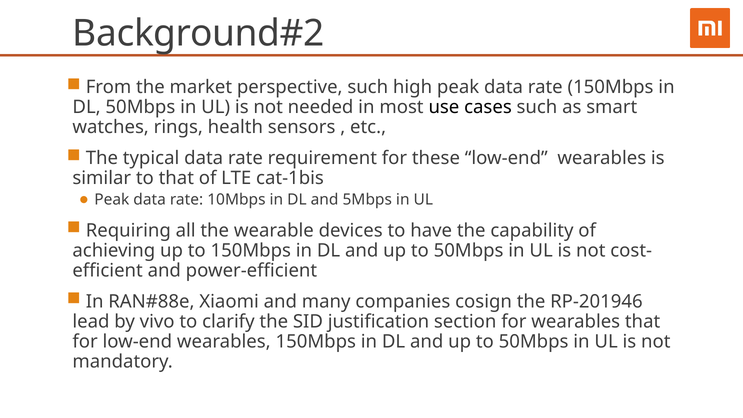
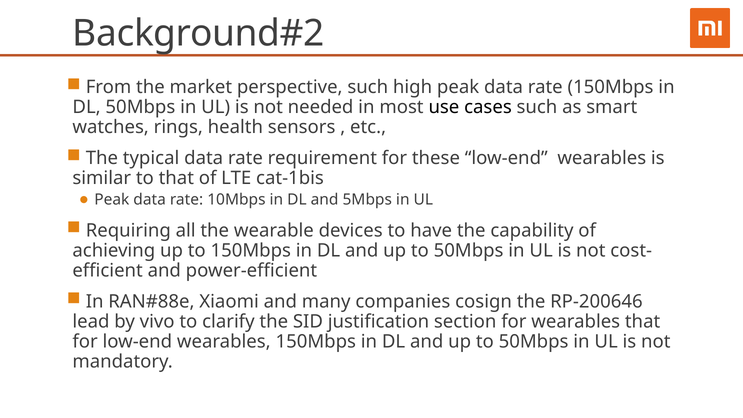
RP-201946: RP-201946 -> RP-200646 (596, 301)
